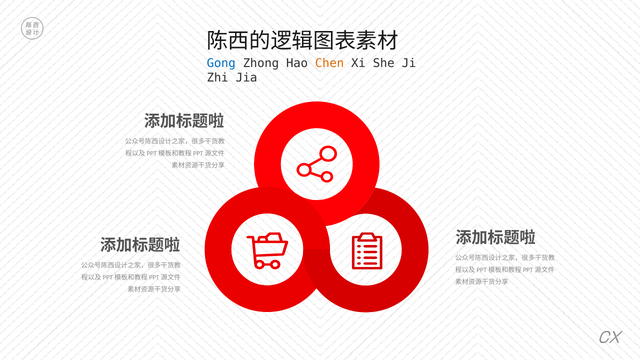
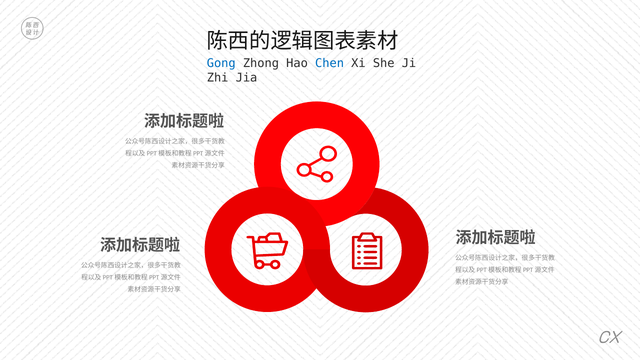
Chen colour: orange -> blue (330, 63)
